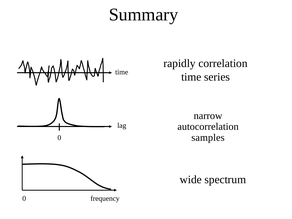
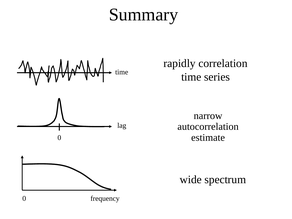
samples: samples -> estimate (208, 138)
